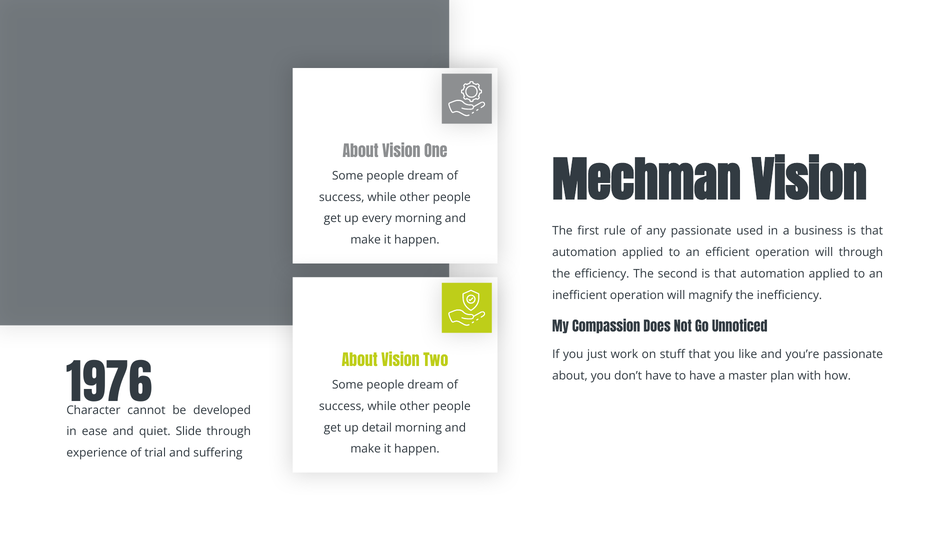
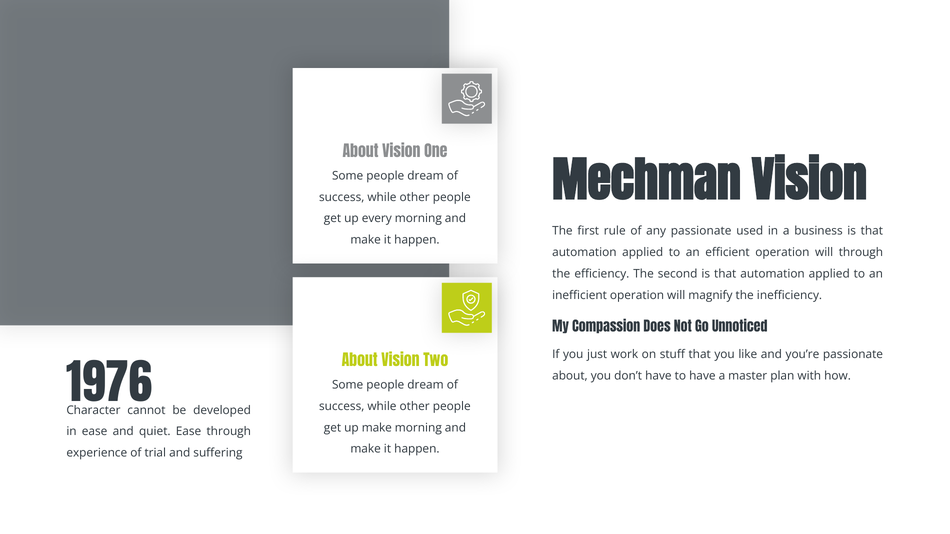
up detail: detail -> make (377, 428)
quiet Slide: Slide -> Ease (189, 432)
